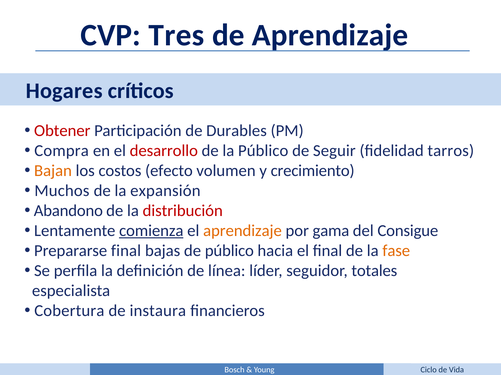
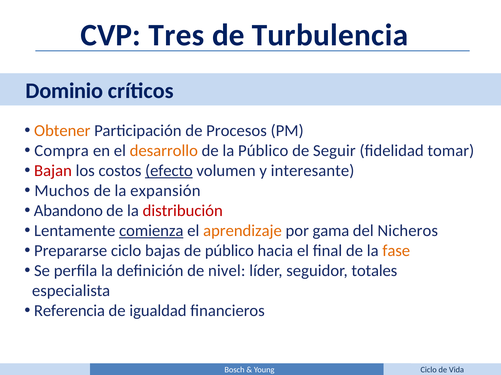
de Aprendizaje: Aprendizaje -> Turbulencia (330, 35)
Hogares: Hogares -> Dominio (64, 91)
Obtener colour: red -> orange (62, 131)
Durables: Durables -> Procesos (236, 131)
desarrollo colour: red -> orange (164, 151)
tarros: tarros -> tomar (451, 151)
Bajan colour: orange -> red (53, 171)
efecto underline: none -> present (169, 171)
crecimiento: crecimiento -> interesante (313, 171)
Consigue: Consigue -> Nicheros (408, 231)
Prepararse final: final -> ciclo (126, 251)
línea: línea -> nivel (227, 271)
Cobertura: Cobertura -> Referencia (69, 311)
instaura: instaura -> igualdad (158, 311)
